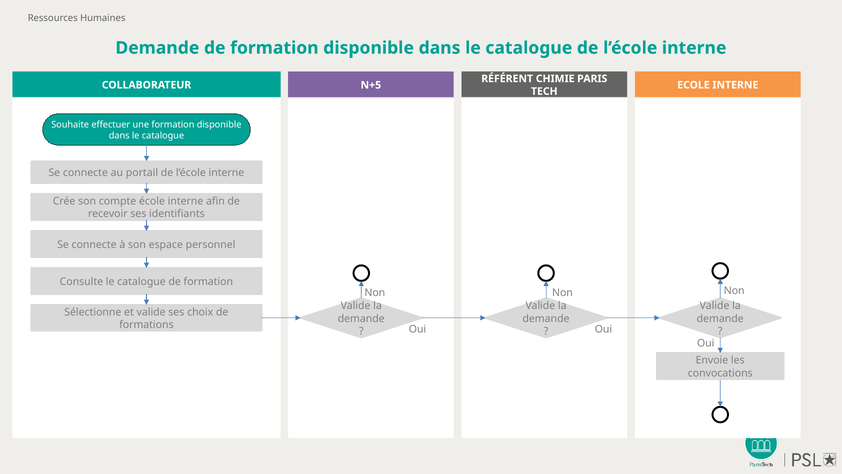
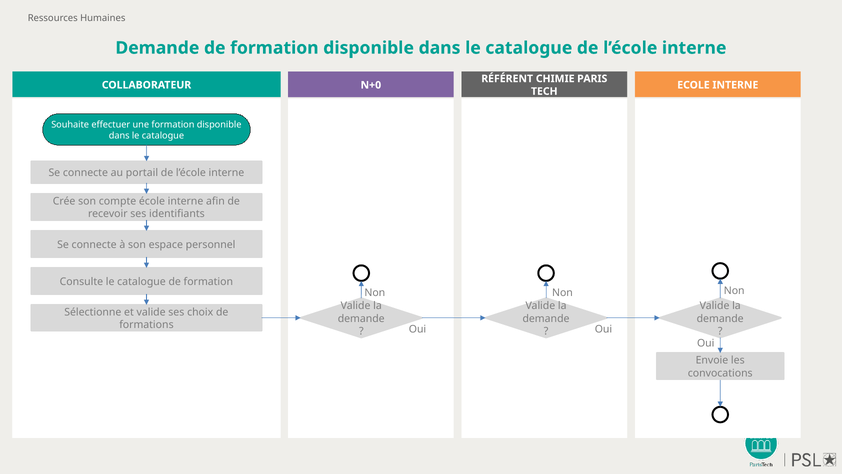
N+5: N+5 -> N+0 (371, 85)
